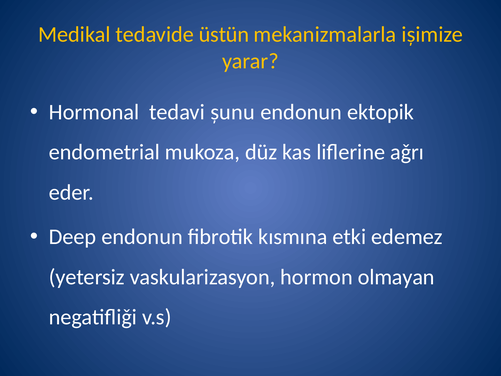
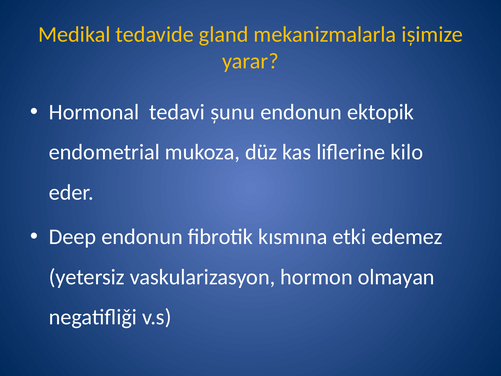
üstün: üstün -> gland (224, 35)
aǧrı: aǧrı -> kilo (407, 152)
